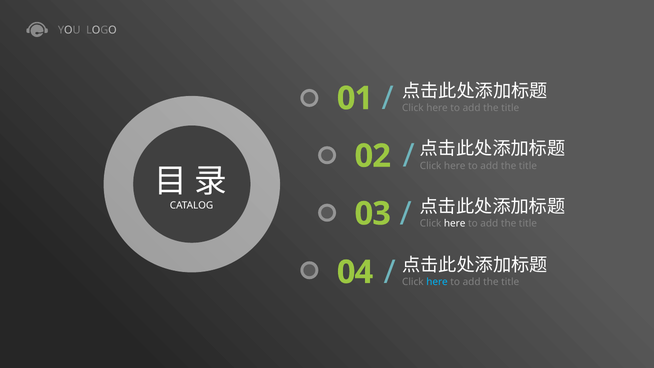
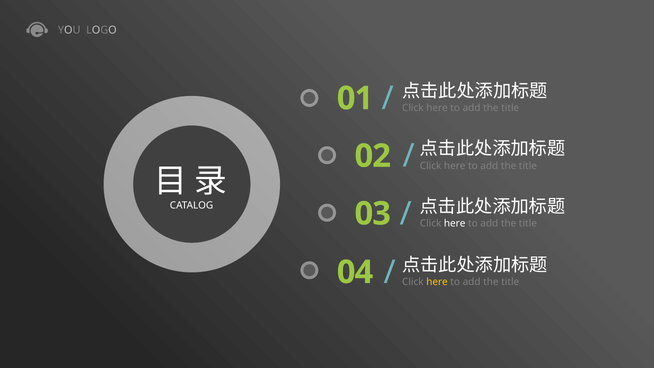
here colour: light blue -> yellow (437, 282)
